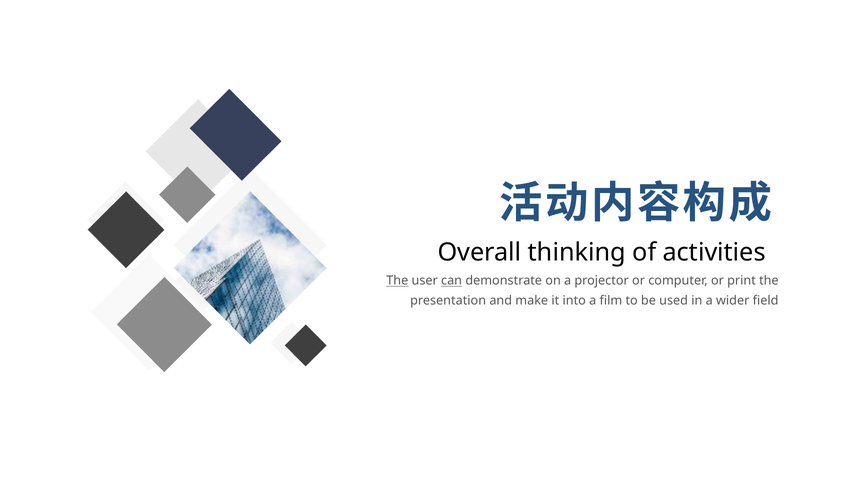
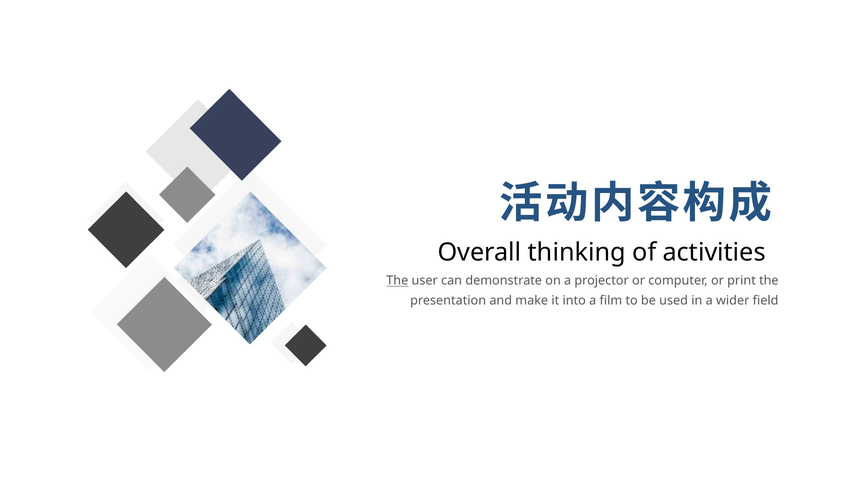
can underline: present -> none (452, 281)
